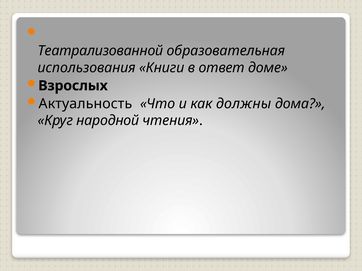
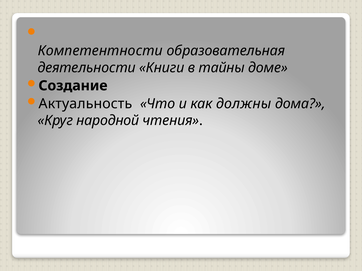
Театрализованной: Театрализованной -> Компетентности (100, 51)
использования: использования -> деятельности (87, 68)
ответ: ответ -> тайны (222, 68)
Взрослых: Взрослых -> Создание (73, 86)
